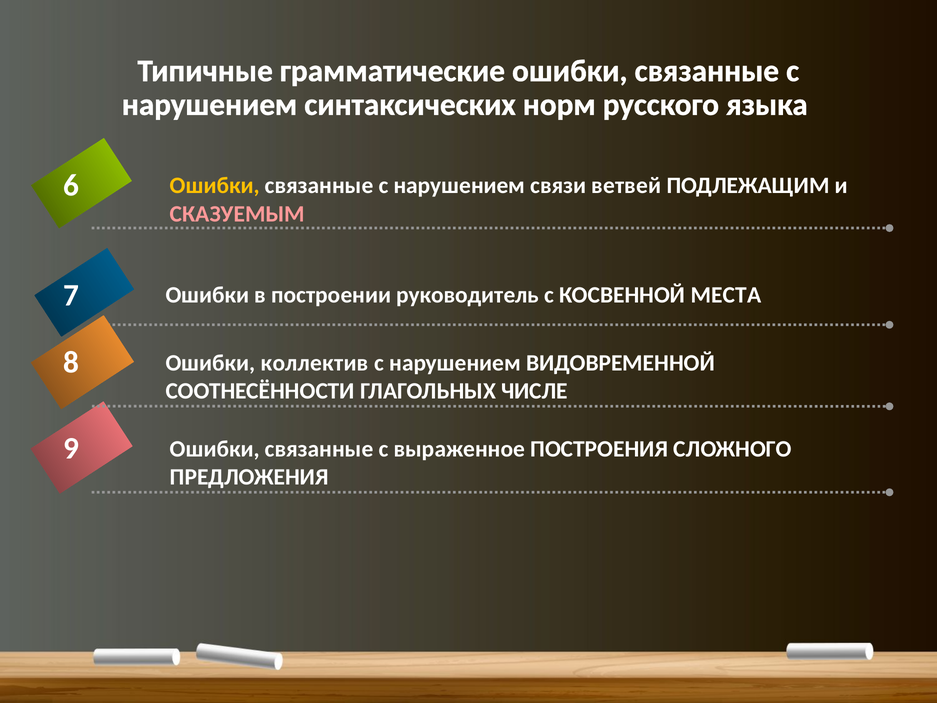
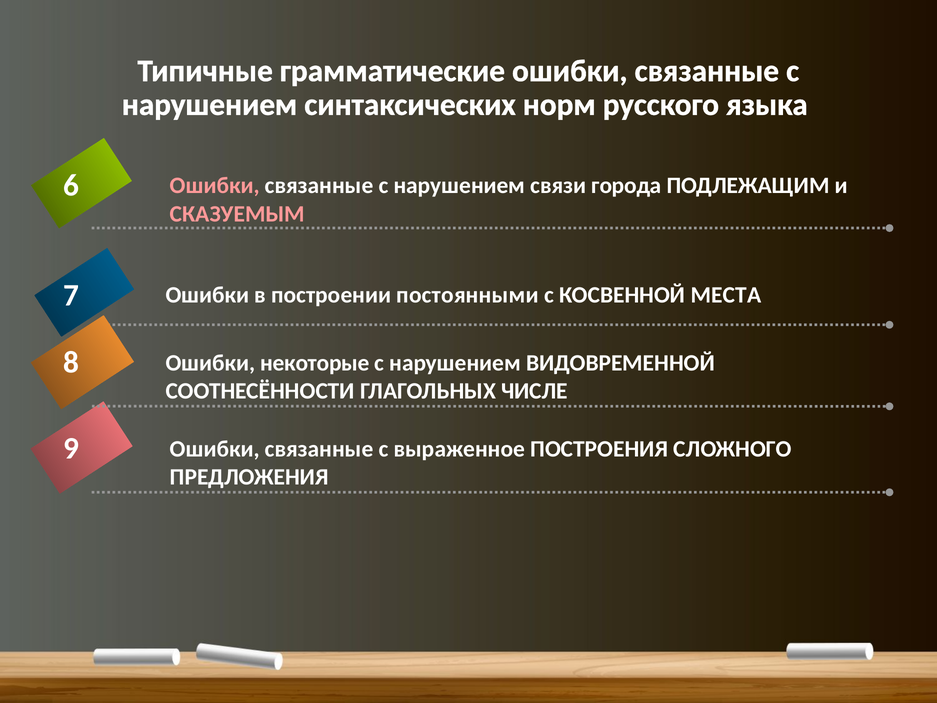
Ошибки colour: yellow -> pink (215, 186)
ветвей: ветвей -> города (626, 186)
руководитель: руководитель -> постоянными (468, 295)
коллектив: коллектив -> некоторые (315, 363)
